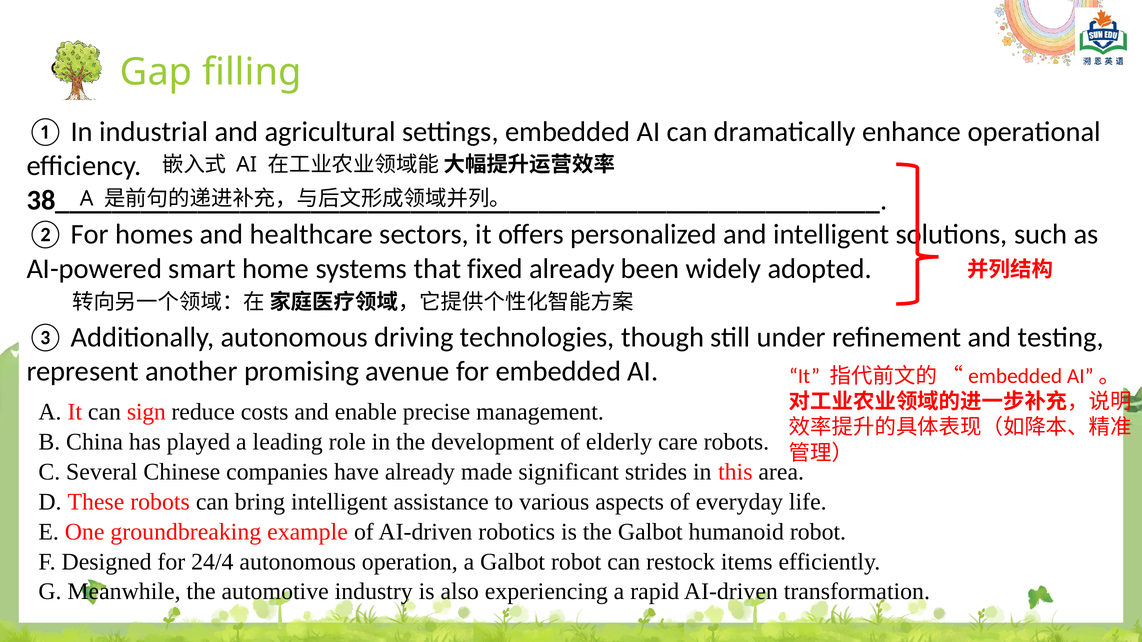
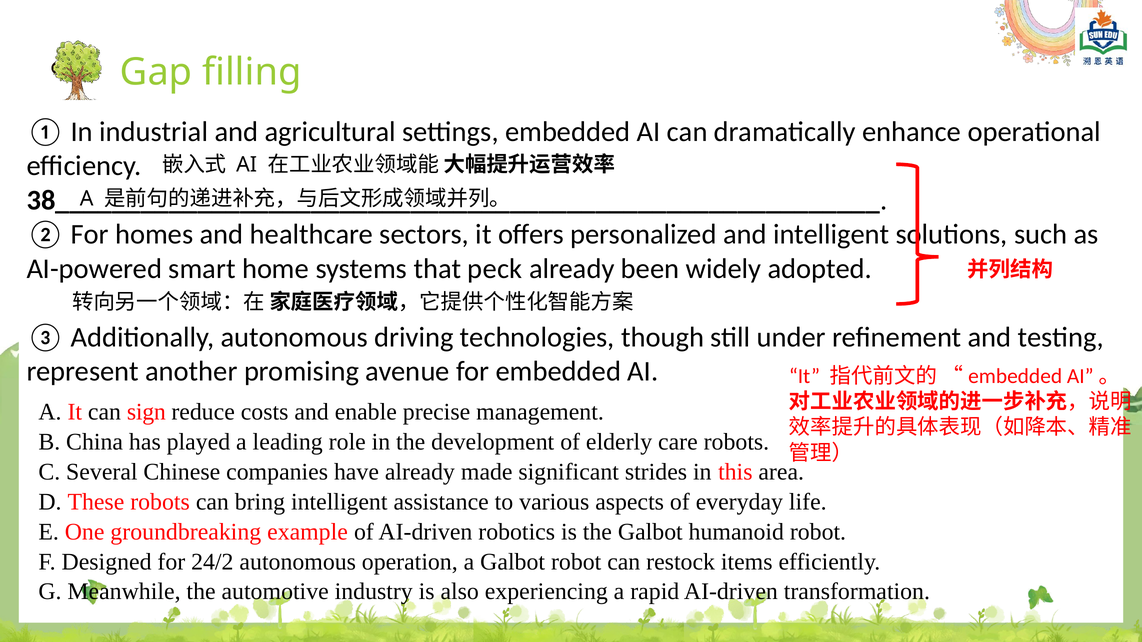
fixed: fixed -> peck (495, 269)
24/4: 24/4 -> 24/2 (212, 562)
